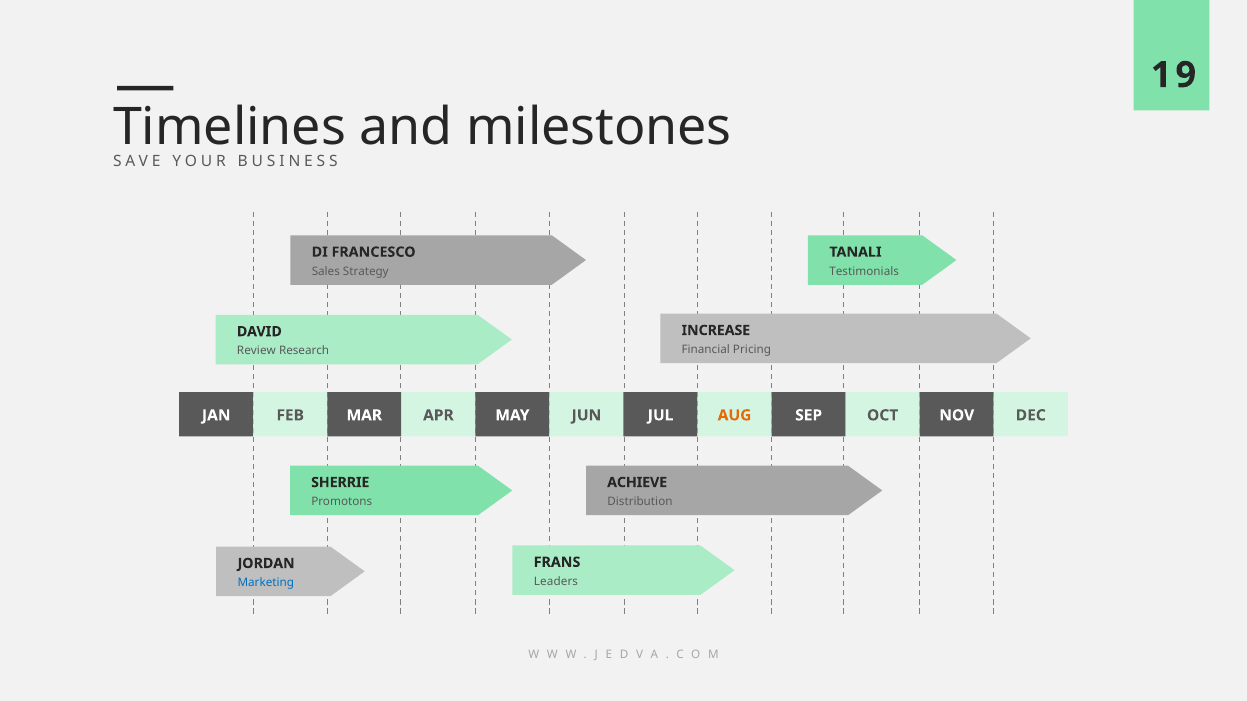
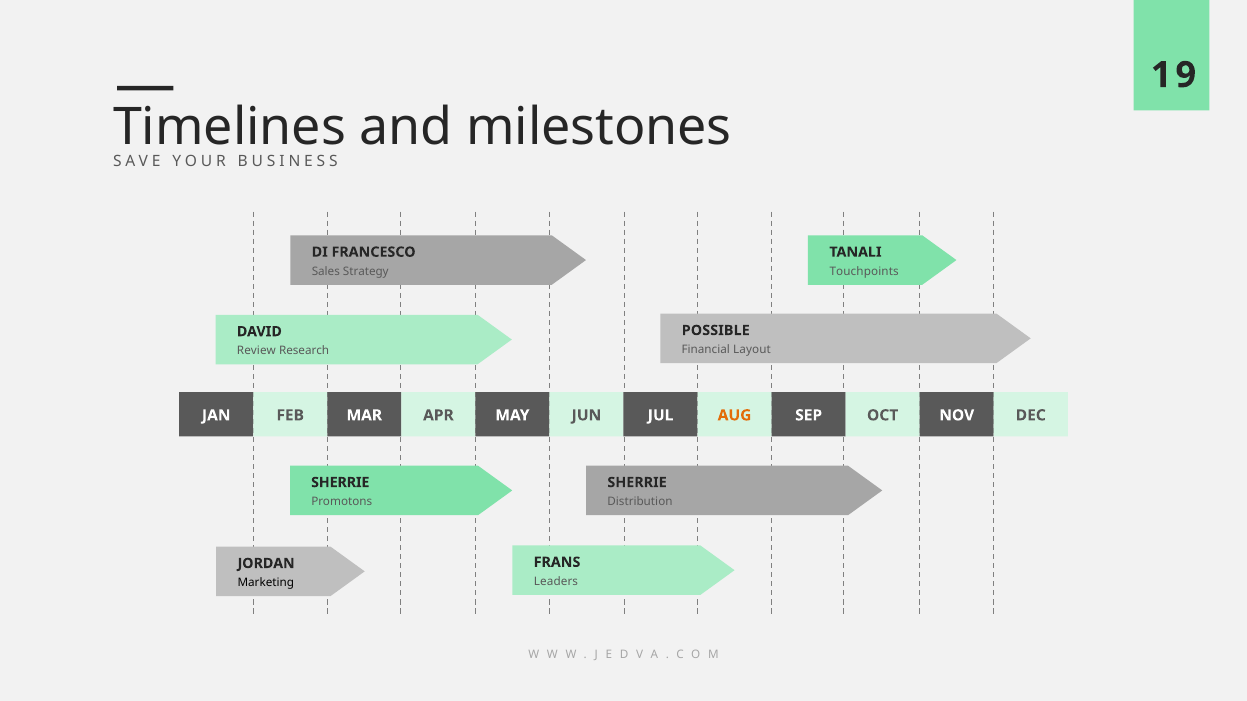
Testimonials: Testimonials -> Touchpoints (864, 272)
INCREASE: INCREASE -> POSSIBLE (716, 331)
Pricing: Pricing -> Layout (752, 350)
ACHIEVE: ACHIEVE -> SHERRIE (637, 483)
Marketing colour: blue -> black (266, 583)
